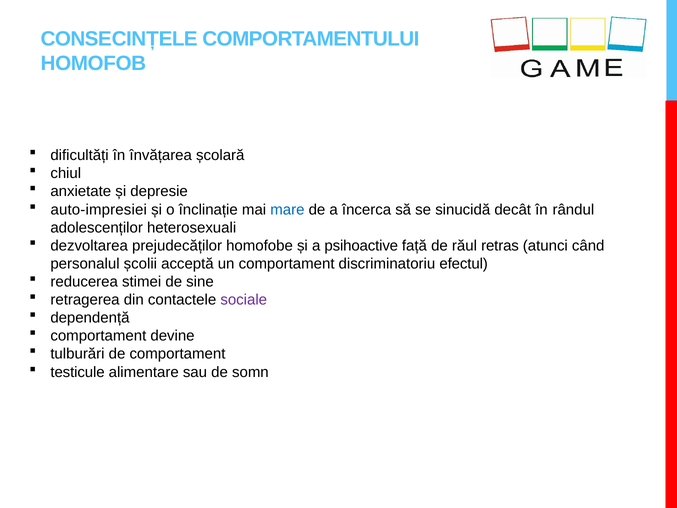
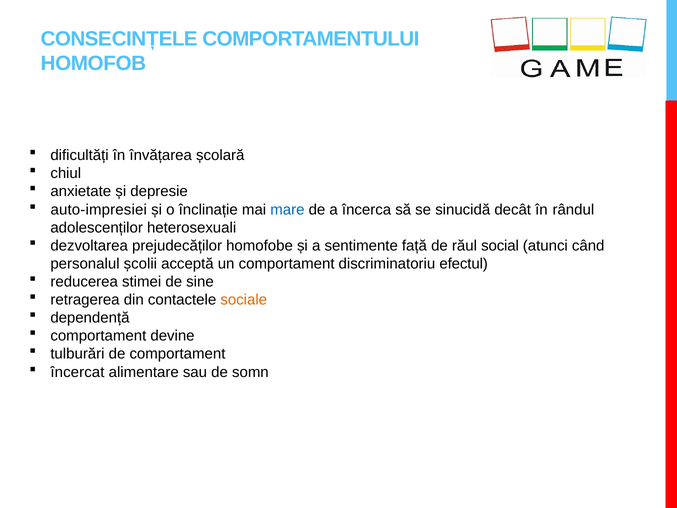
psihoactive: psihoactive -> sentimente (361, 246)
retras: retras -> social (500, 246)
sociale colour: purple -> orange (244, 300)
testicule: testicule -> încercat (77, 372)
